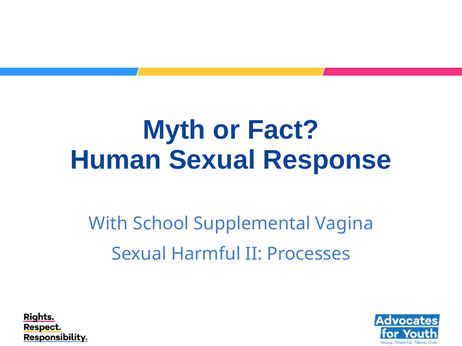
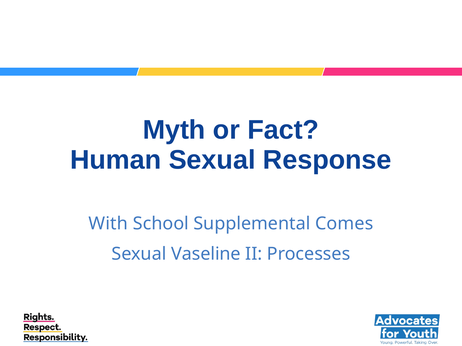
Vagina: Vagina -> Comes (344, 224)
Harmful: Harmful -> Vaseline (206, 254)
